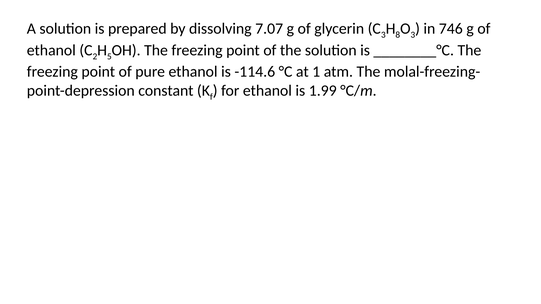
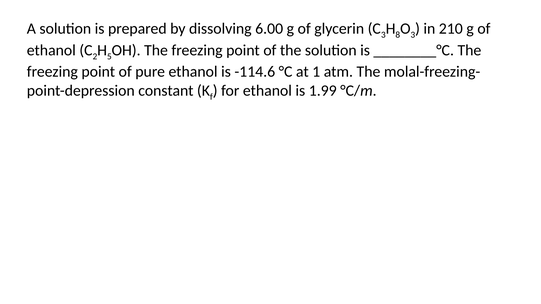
7.07: 7.07 -> 6.00 (269, 29)
746: 746 -> 210 (451, 29)
